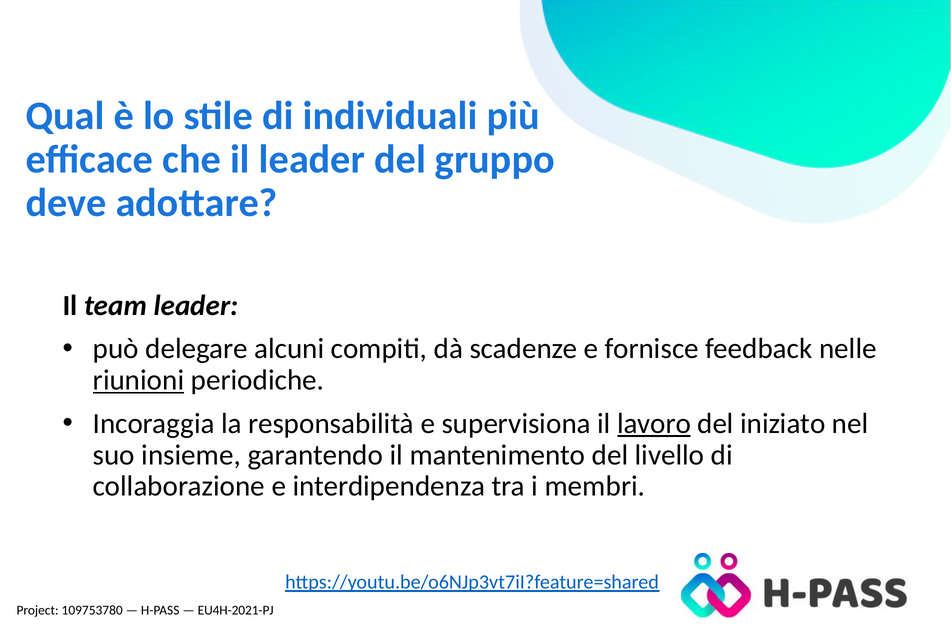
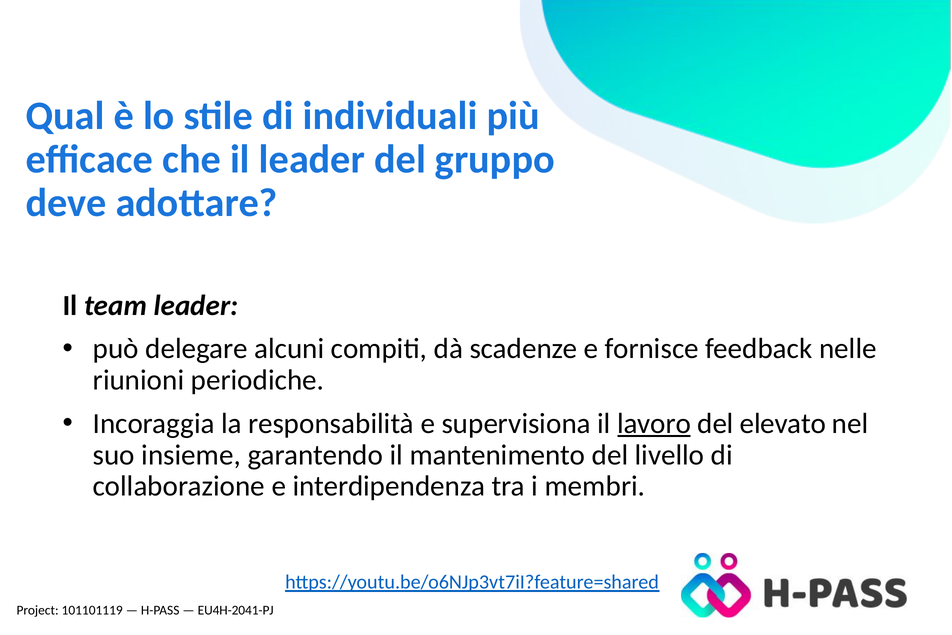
riunioni underline: present -> none (139, 380)
iniziato: iniziato -> elevato (783, 423)
109753780: 109753780 -> 101101119 (92, 610)
EU4H-2021-PJ: EU4H-2021-PJ -> EU4H-2041-PJ (236, 610)
